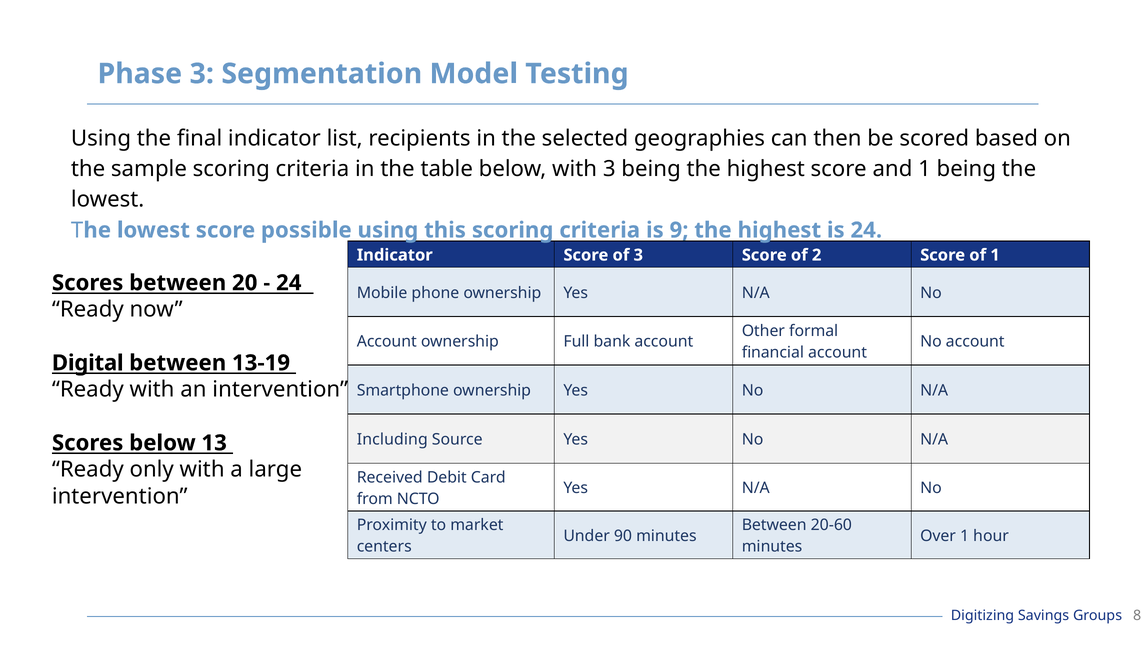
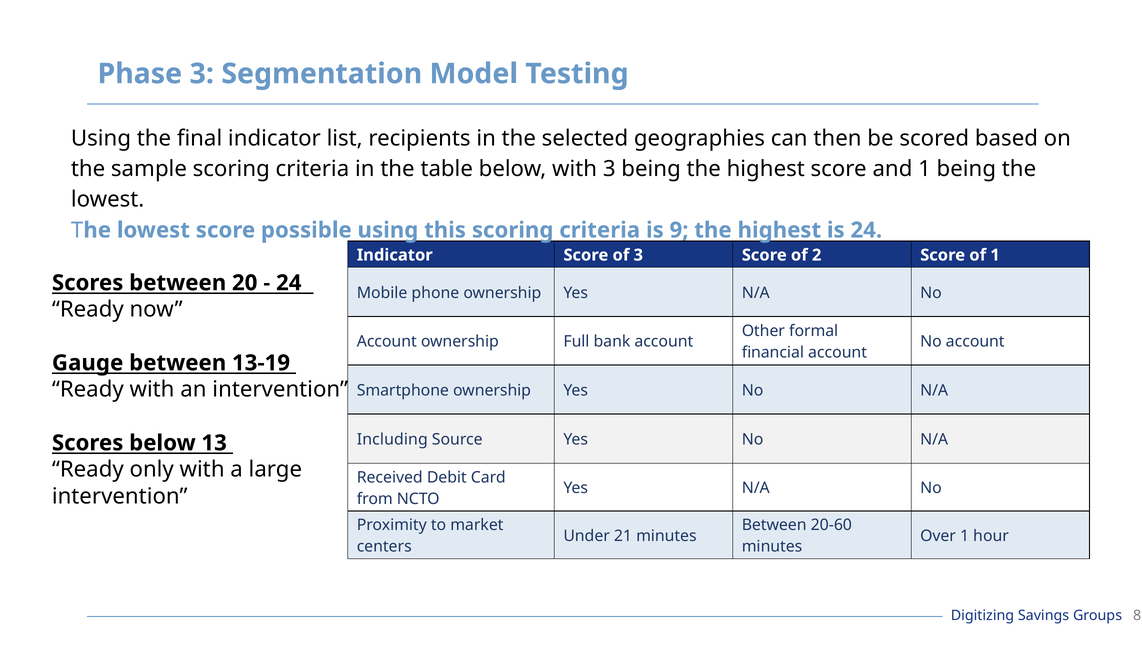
Digital: Digital -> Gauge (88, 363)
90: 90 -> 21 (623, 535)
